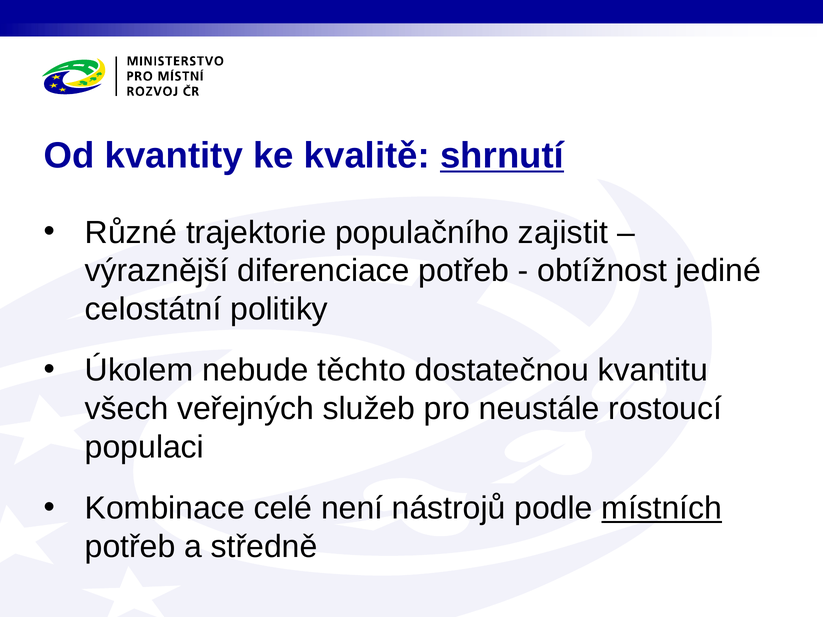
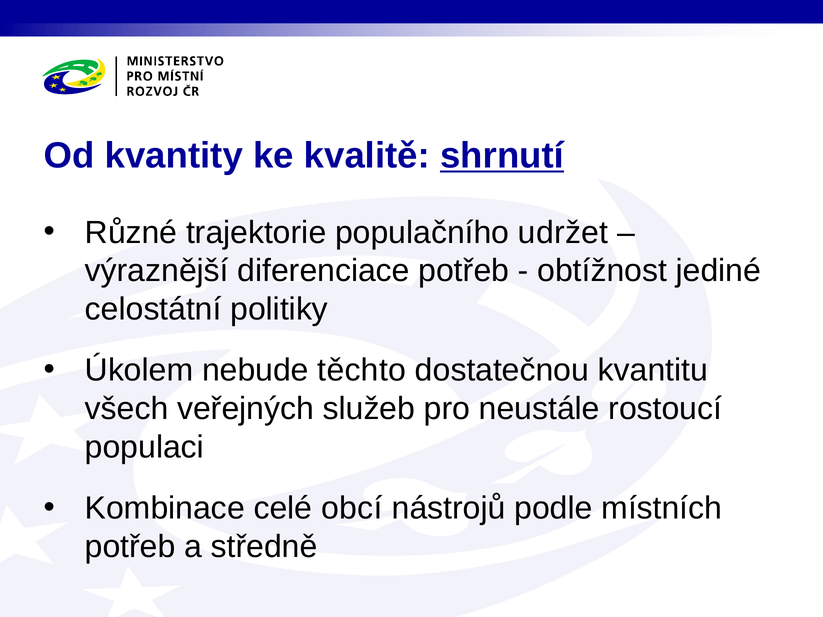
zajistit: zajistit -> udržet (563, 233)
není: není -> obcí (352, 508)
místních underline: present -> none (662, 508)
